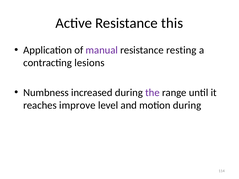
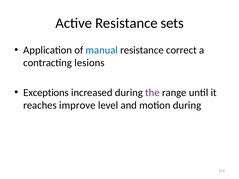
this: this -> sets (172, 23)
manual colour: purple -> blue (102, 50)
resting: resting -> correct (181, 50)
Numbness: Numbness -> Exceptions (46, 93)
